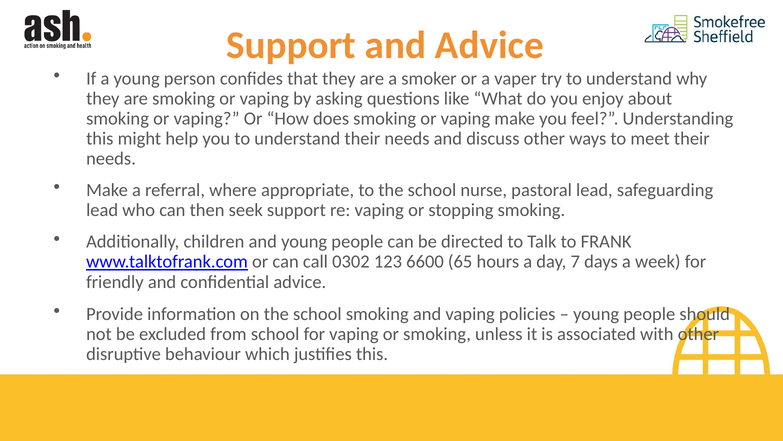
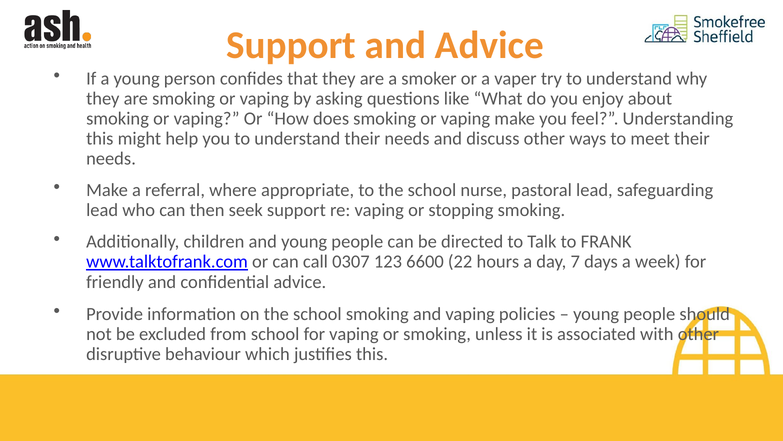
0302: 0302 -> 0307 (351, 262)
65: 65 -> 22 (460, 262)
